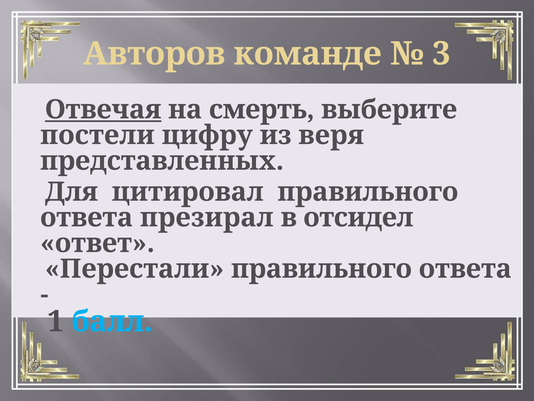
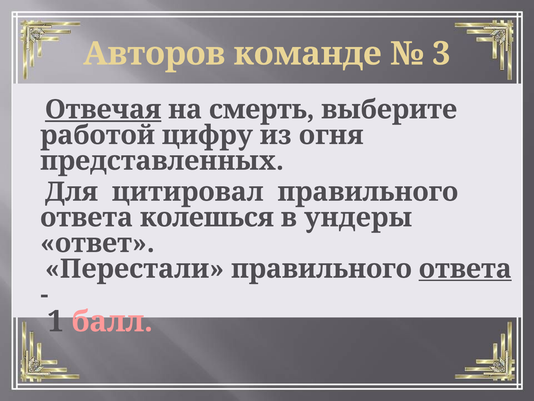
постели: постели -> работой (98, 135)
веря: веря -> огня (331, 135)
презирал: презирал -> колешься (207, 217)
отсидел: отсидел -> ундеры (358, 217)
ответа underline: none -> present (465, 269)
балл colour: light blue -> pink (112, 321)
